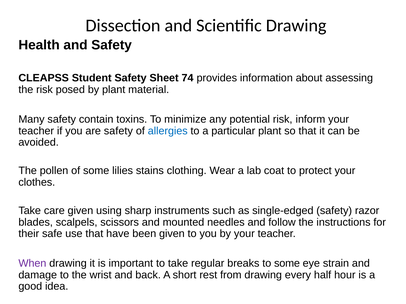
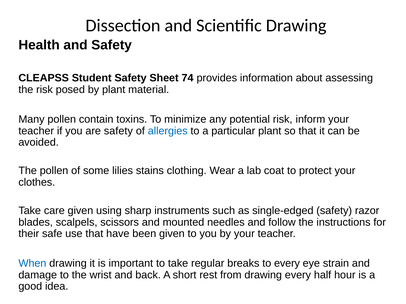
Many safety: safety -> pollen (62, 119)
When colour: purple -> blue (32, 264)
to some: some -> every (287, 264)
